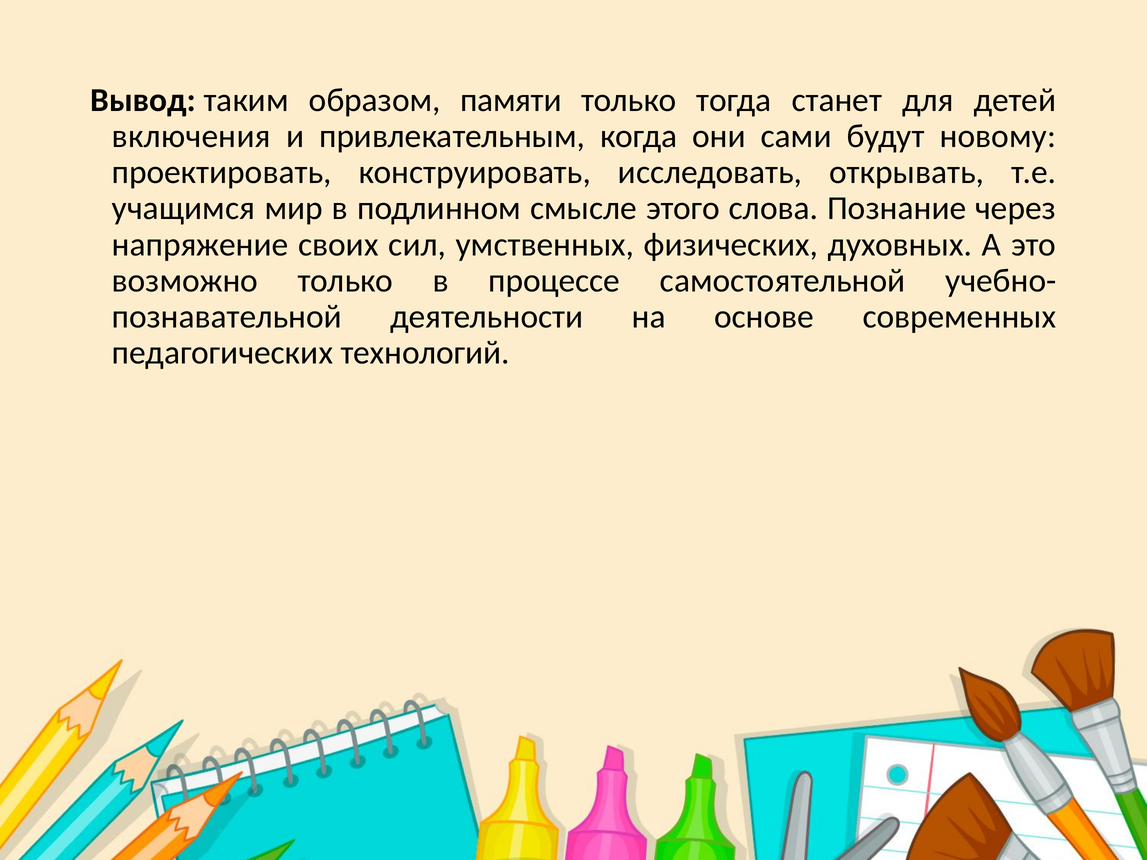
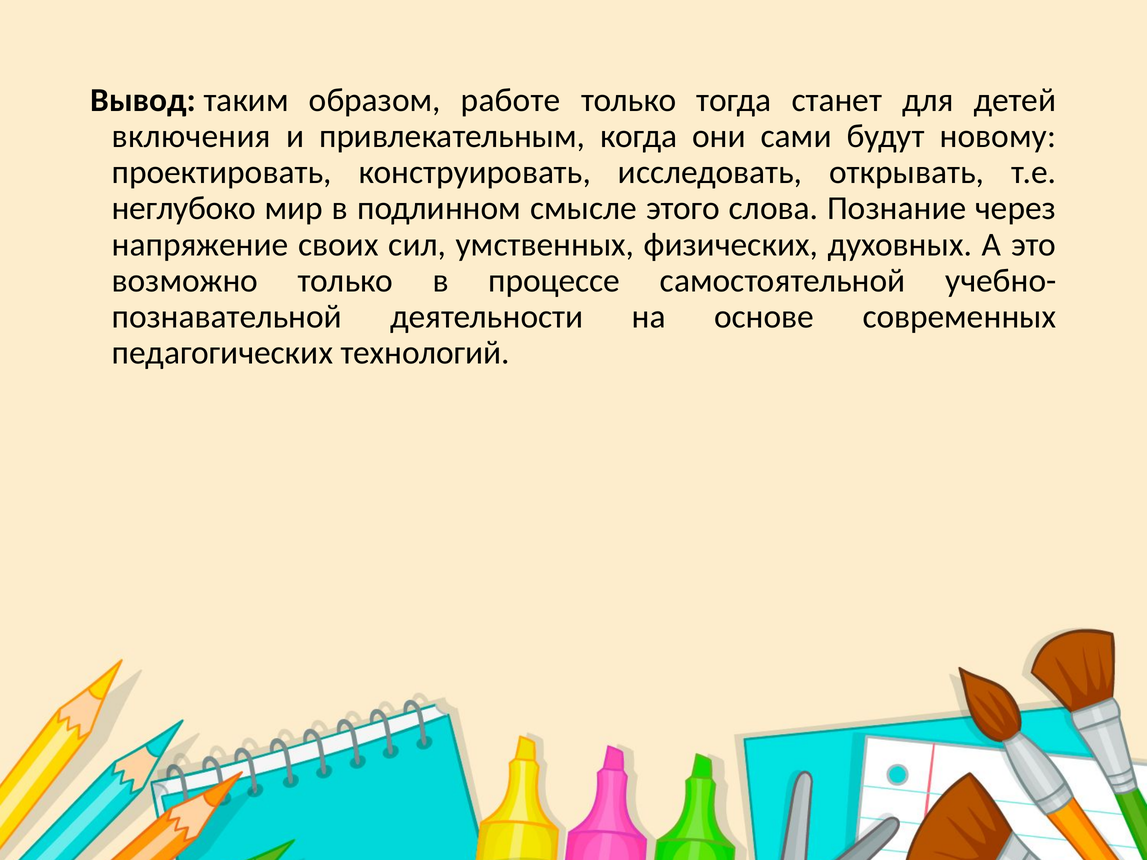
памяти: памяти -> работе (511, 100)
учащимся: учащимся -> неглубоко (184, 208)
